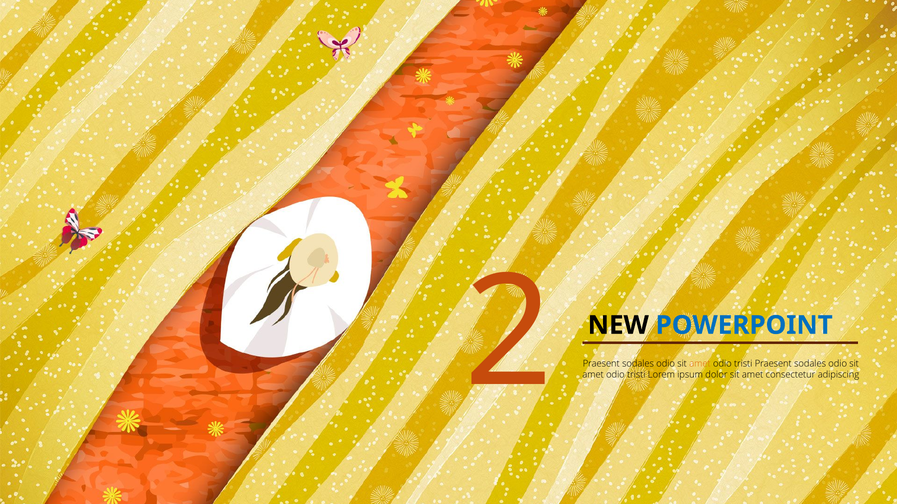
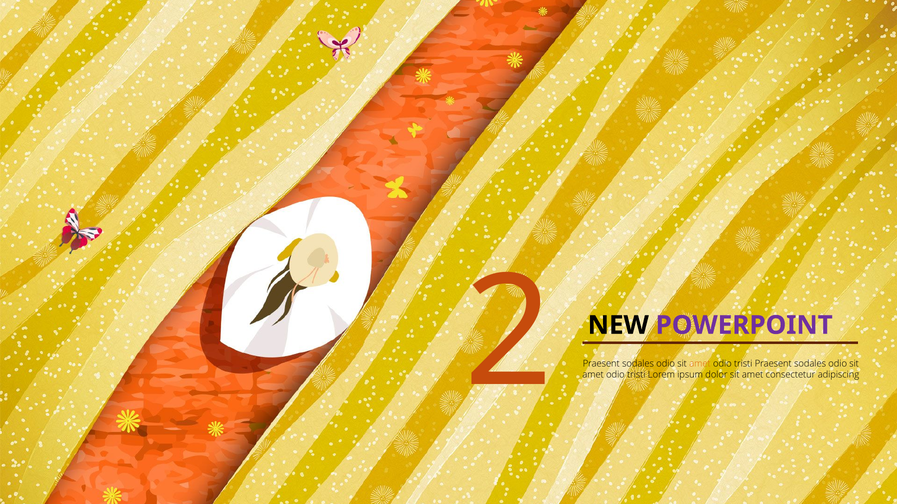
POWERPOINT colour: blue -> purple (744, 326)
